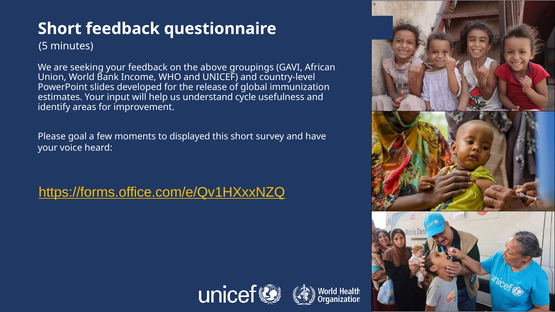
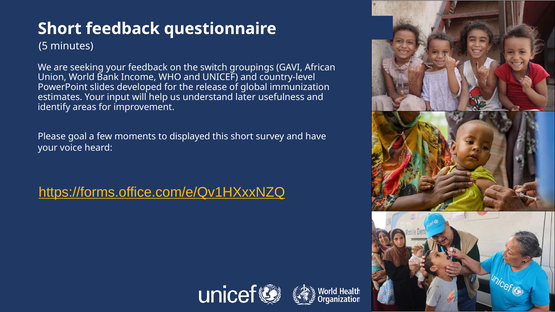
above: above -> switch (214, 67)
cycle: cycle -> later (246, 97)
